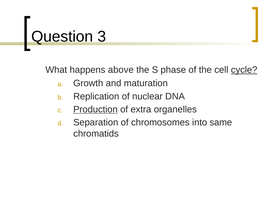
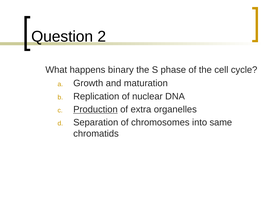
3: 3 -> 2 (102, 36)
above: above -> binary (121, 70)
cycle underline: present -> none (244, 70)
